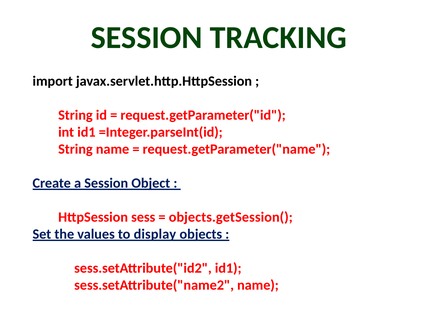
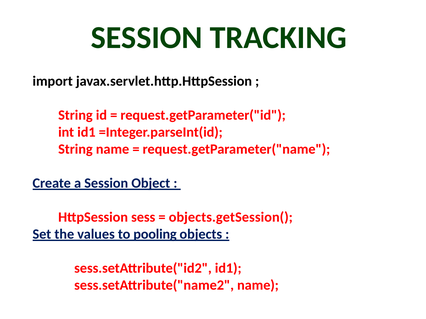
display: display -> pooling (155, 235)
